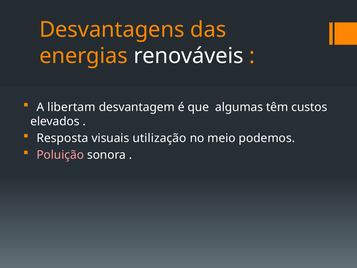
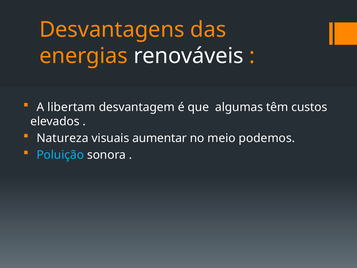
Resposta: Resposta -> Natureza (63, 138)
utilização: utilização -> aumentar (160, 138)
Poluição colour: pink -> light blue (60, 155)
